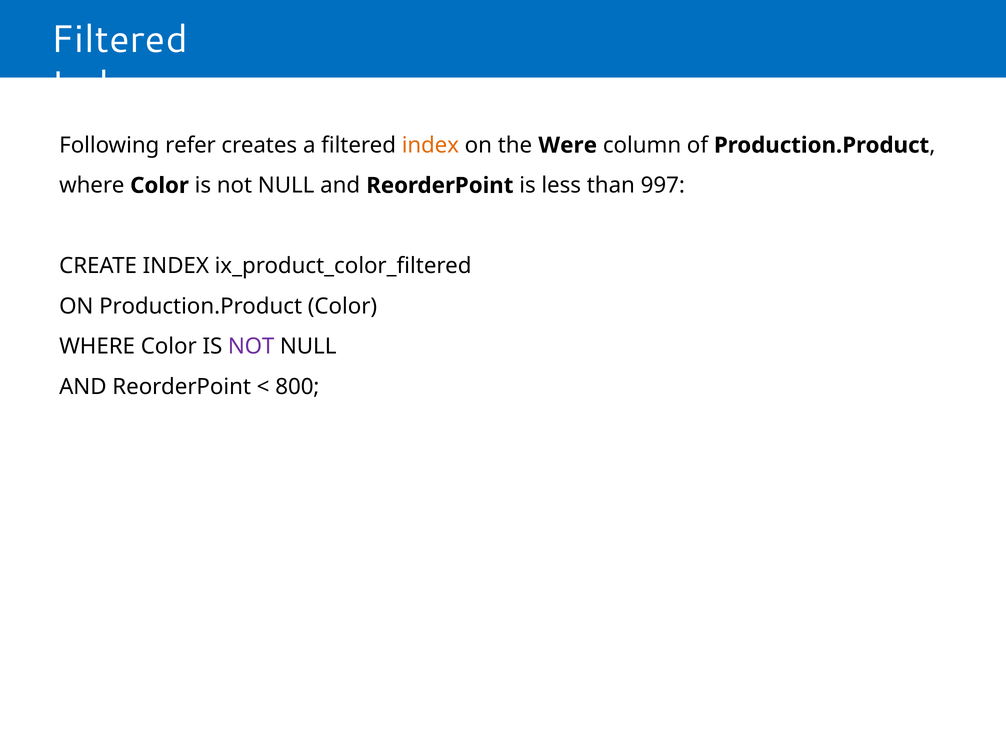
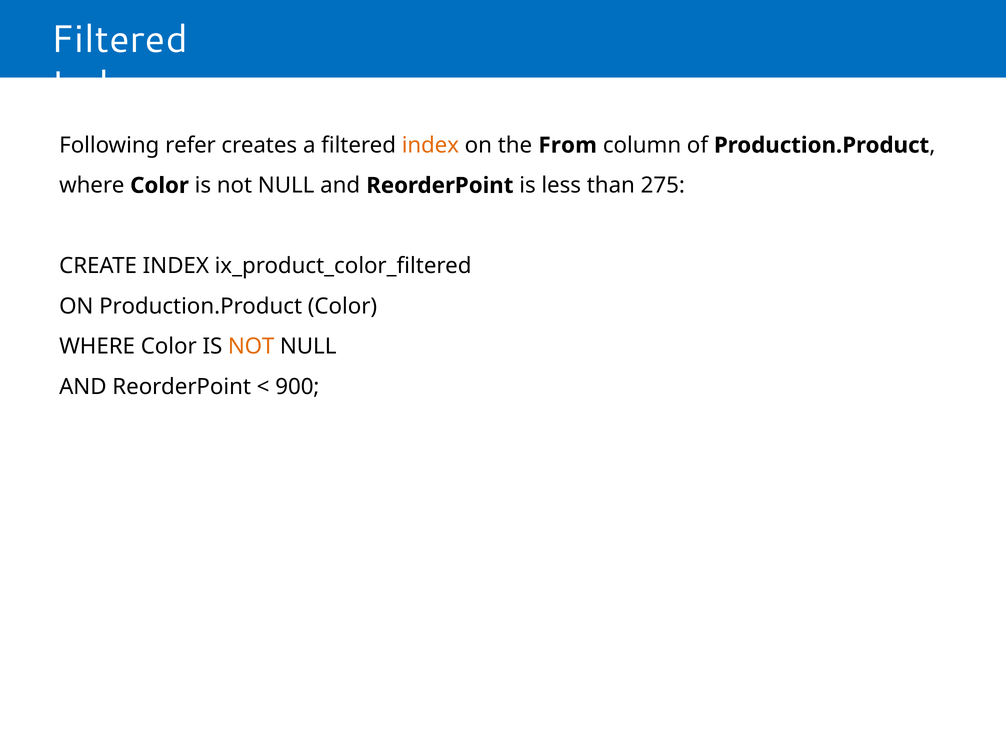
Were: Were -> From (568, 145)
997: 997 -> 275 (663, 185)
NOT colour: purple -> orange (251, 346)
800: 800 -> 900 (297, 386)
